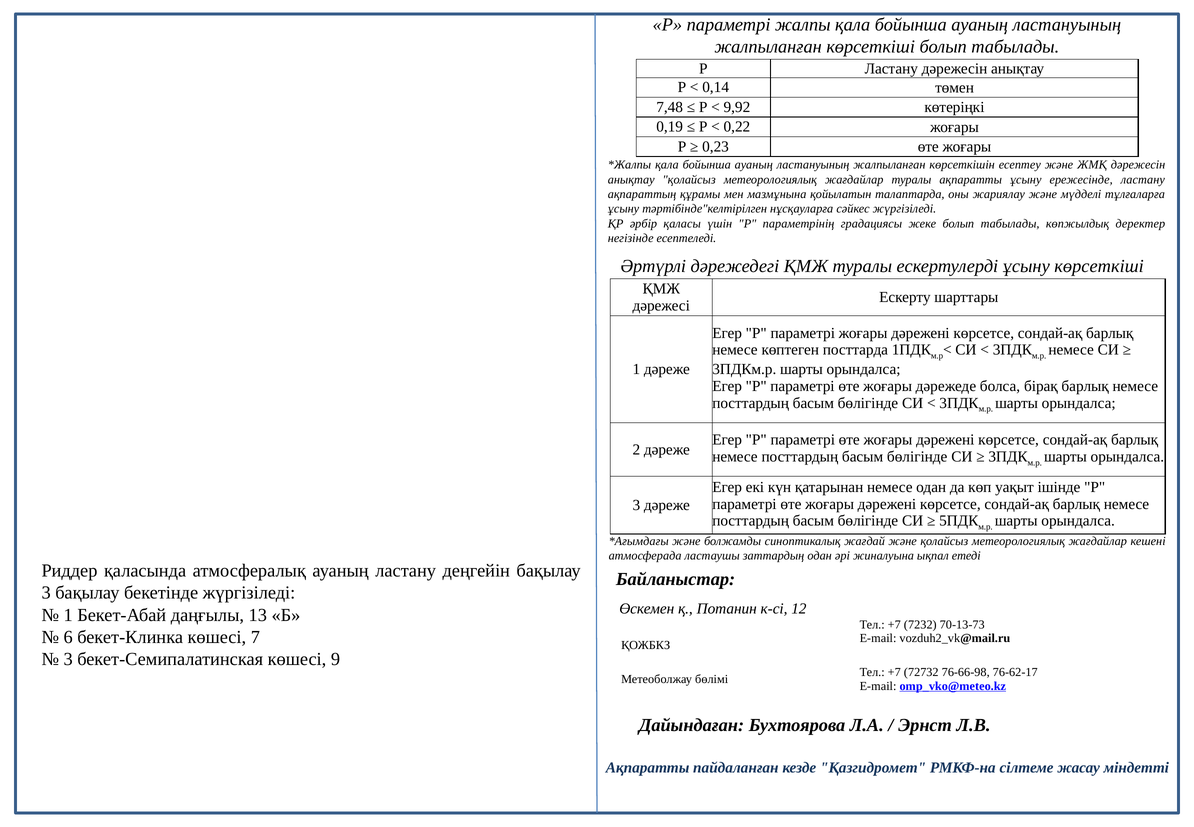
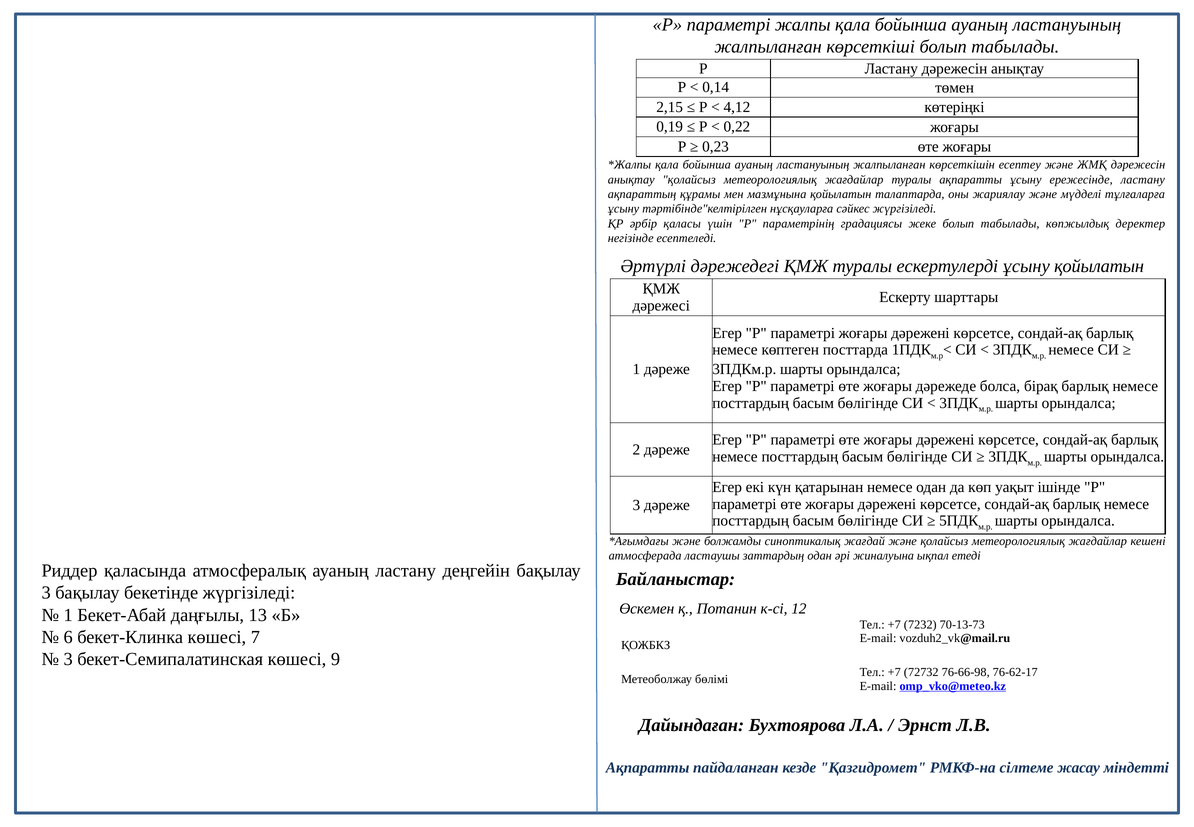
7,48: 7,48 -> 2,15 (670, 107)
9,92: 9,92 -> 4,12 (737, 107)
ұсыну көрсеткіші: көрсеткіші -> қойылатын (1099, 266)
